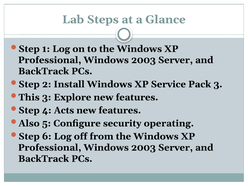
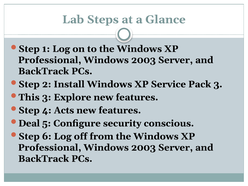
Also: Also -> Deal (29, 123)
operating: operating -> conscious (169, 123)
